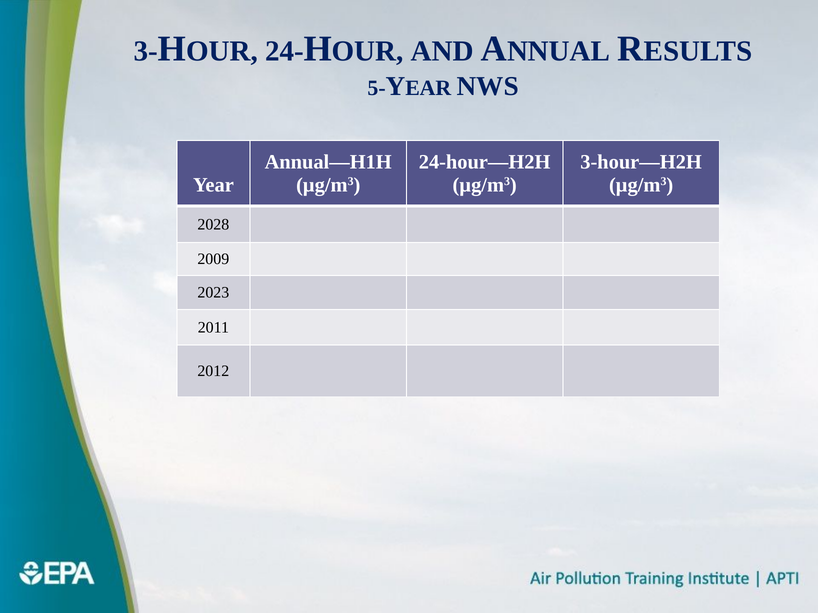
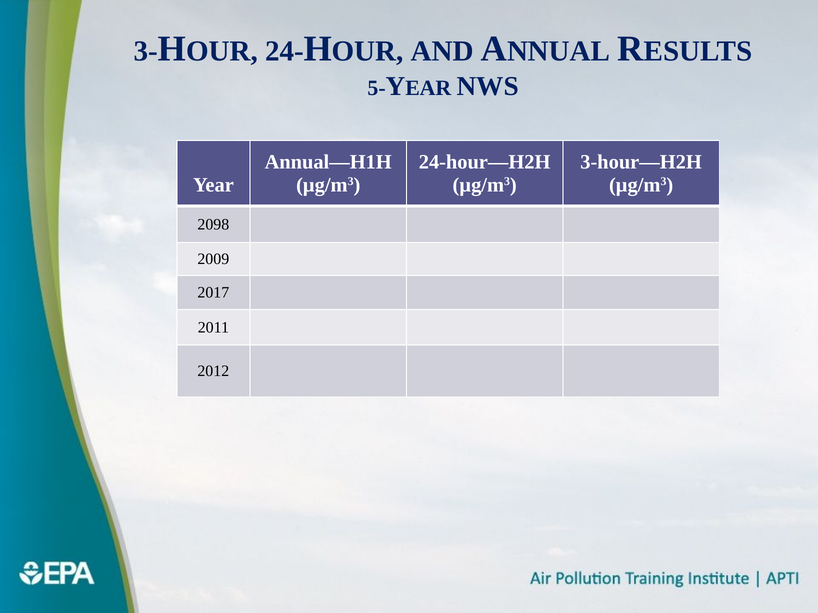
2028: 2028 -> 2098 (213, 225)
2023: 2023 -> 2017 (213, 293)
